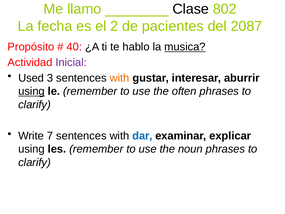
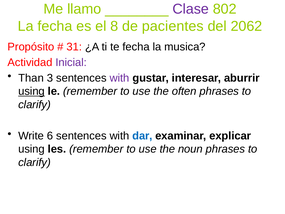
Clase colour: black -> purple (191, 9)
2: 2 -> 8 (114, 26)
2087: 2087 -> 2062 (246, 26)
40: 40 -> 31 (74, 47)
te hablo: hablo -> fecha (136, 47)
musica underline: present -> none (185, 47)
Used: Used -> Than (31, 78)
with colour: orange -> purple (119, 78)
7: 7 -> 6 (50, 136)
